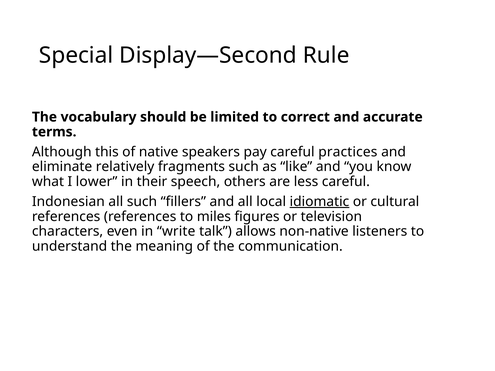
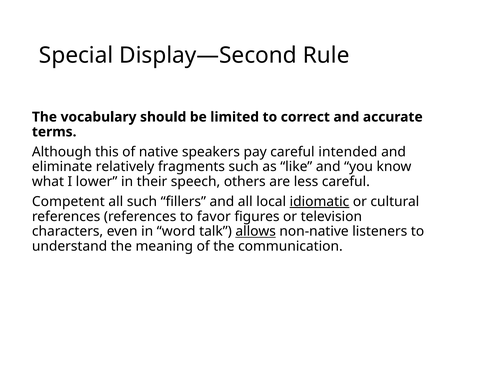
practices: practices -> intended (348, 152)
Indonesian: Indonesian -> Competent (68, 202)
miles: miles -> favor (214, 217)
write: write -> word (176, 232)
allows underline: none -> present (256, 232)
